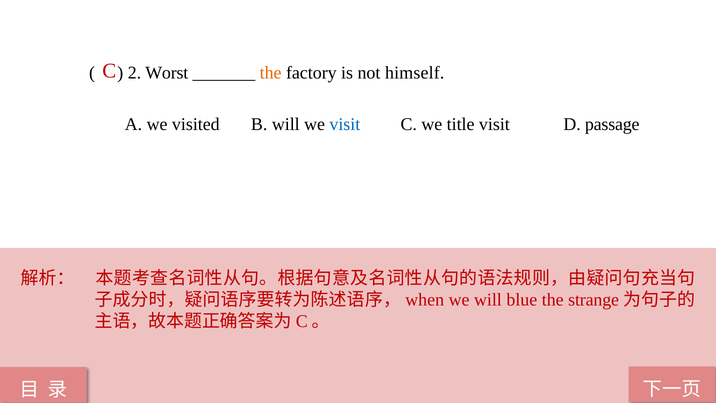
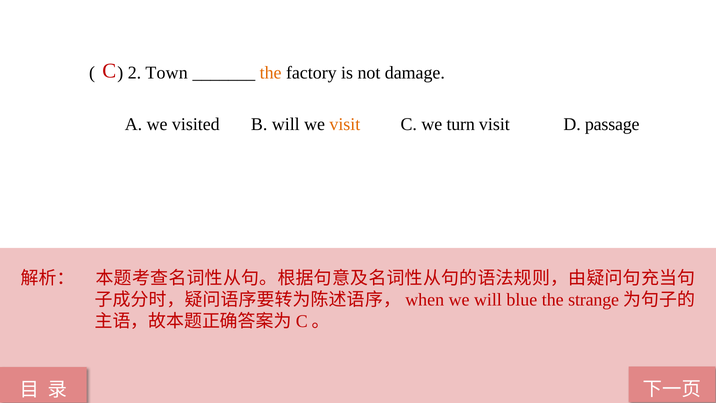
Worst: Worst -> Town (167, 73)
himself: himself -> damage (415, 73)
visit colour: blue -> orange (345, 124)
title: title -> turn (461, 124)
